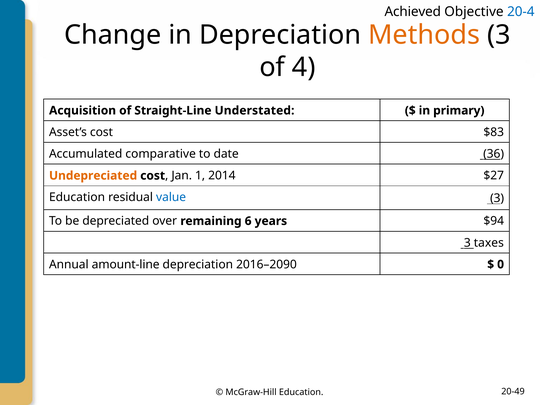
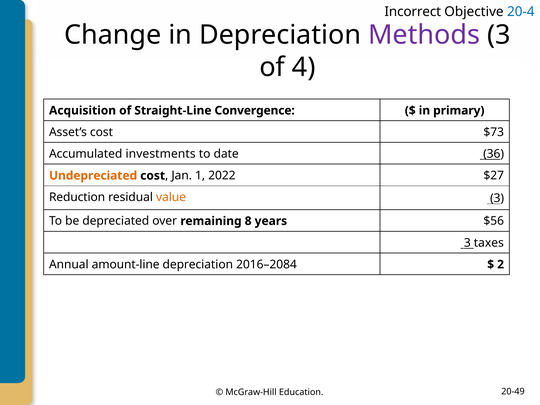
Achieved: Achieved -> Incorrect (413, 12)
Methods colour: orange -> purple (424, 35)
Understated: Understated -> Convergence (255, 111)
$83: $83 -> $73 (494, 132)
comparative: comparative -> investments (161, 154)
2014: 2014 -> 2022 (222, 176)
Education: Education -> Reduction (77, 197)
value colour: blue -> orange (171, 197)
6: 6 -> 8 (248, 221)
$94: $94 -> $56 (494, 221)
2016–2090: 2016–2090 -> 2016–2084 (266, 264)
0: 0 -> 2 (501, 264)
